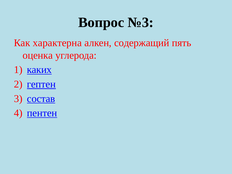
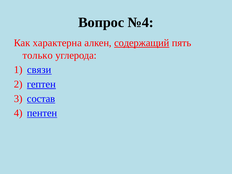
№3: №3 -> №4 (141, 22)
содержащий underline: none -> present (142, 43)
оценка: оценка -> только (38, 55)
каких: каких -> связи (39, 70)
